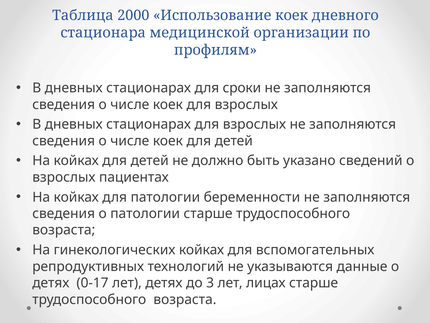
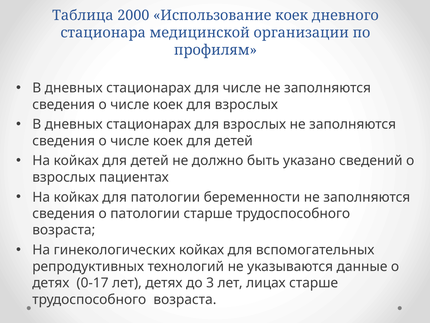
для сроки: сроки -> числе (242, 88)
